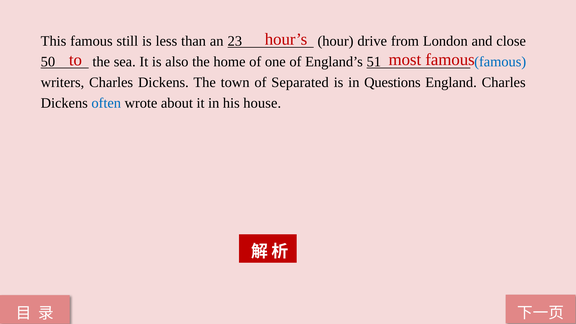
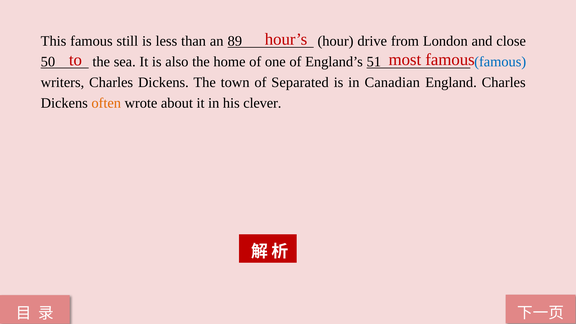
23: 23 -> 89 (235, 41)
Questions: Questions -> Canadian (392, 82)
often colour: blue -> orange (106, 103)
house: house -> clever (262, 103)
